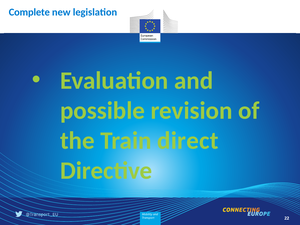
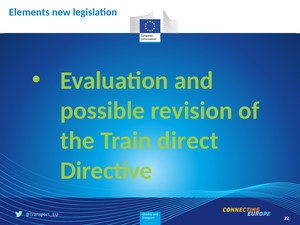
Complete: Complete -> Elements (29, 12)
